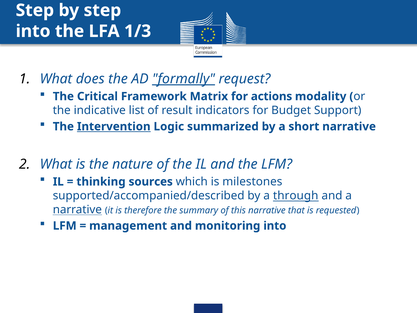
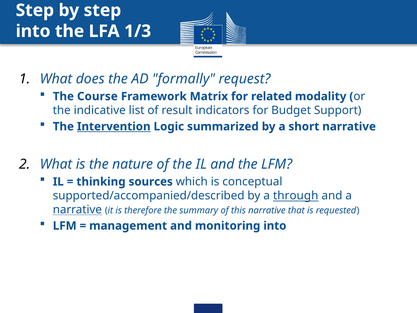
formally underline: present -> none (184, 79)
Critical: Critical -> Course (97, 96)
actions: actions -> related (272, 96)
milestones: milestones -> conceptual (252, 182)
